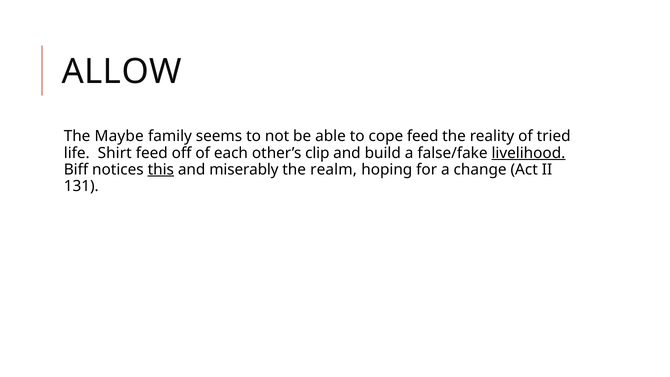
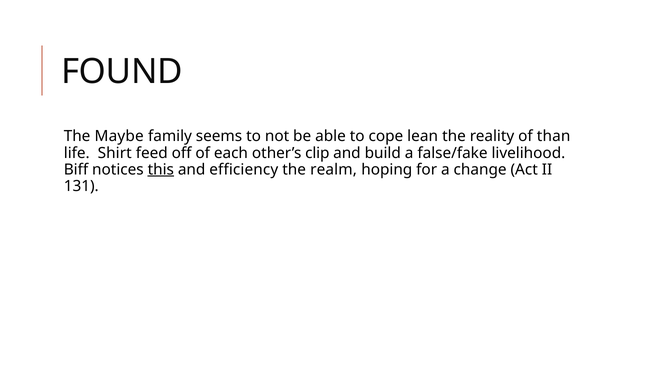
ALLOW: ALLOW -> FOUND (122, 72)
cope feed: feed -> lean (423, 136)
tried: tried -> than (554, 136)
livelihood underline: present -> none (528, 153)
miserably: miserably -> efficiency (244, 169)
